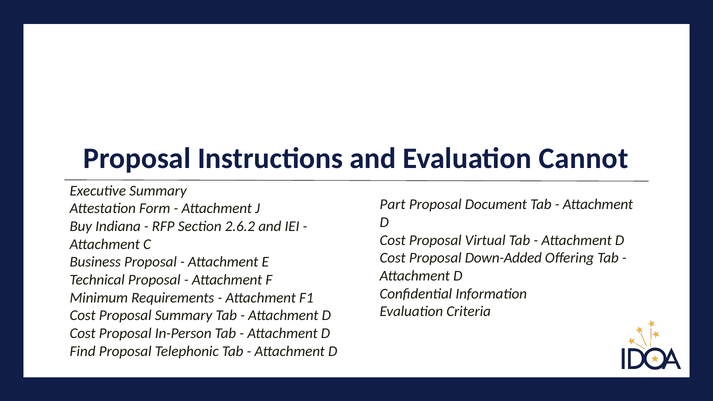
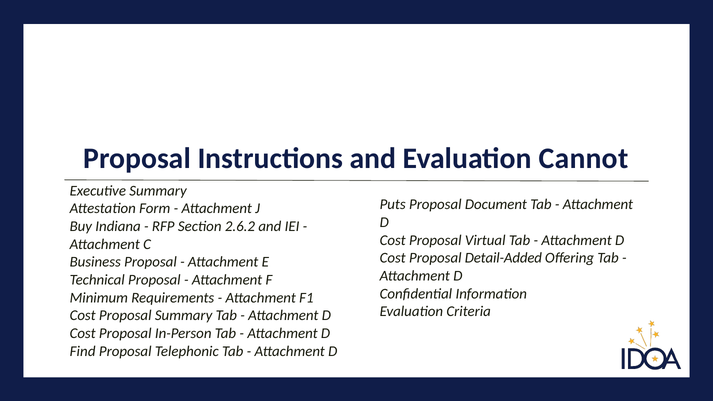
Part: Part -> Puts (393, 205)
Down-Added: Down-Added -> Detail-Added (503, 258)
